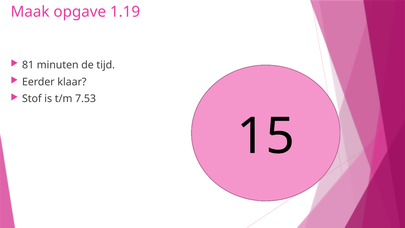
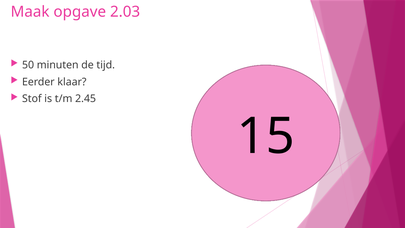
1.19: 1.19 -> 2.03 (125, 12)
81: 81 -> 50 (28, 65)
7.53: 7.53 -> 2.45 (86, 99)
